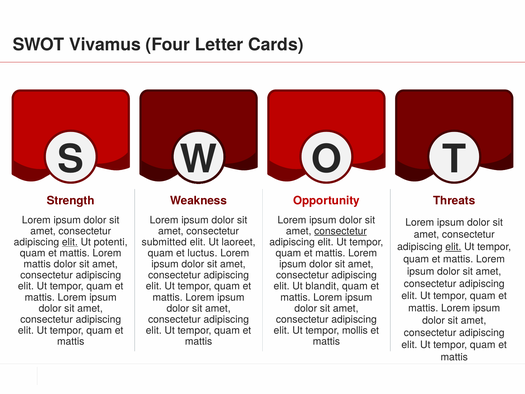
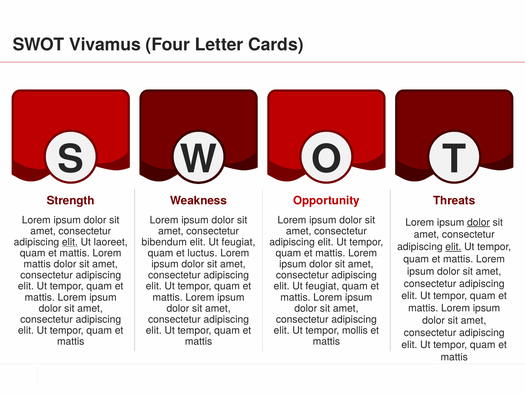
dolor underline: none -> present (479, 222)
consectetur underline: present -> none (340, 231)
potenti: potenti -> laoreet (111, 242)
submitted: submitted -> bibendum (164, 242)
laoreet: laoreet -> feugiat (238, 242)
blandit: blandit -> feugiat (322, 286)
